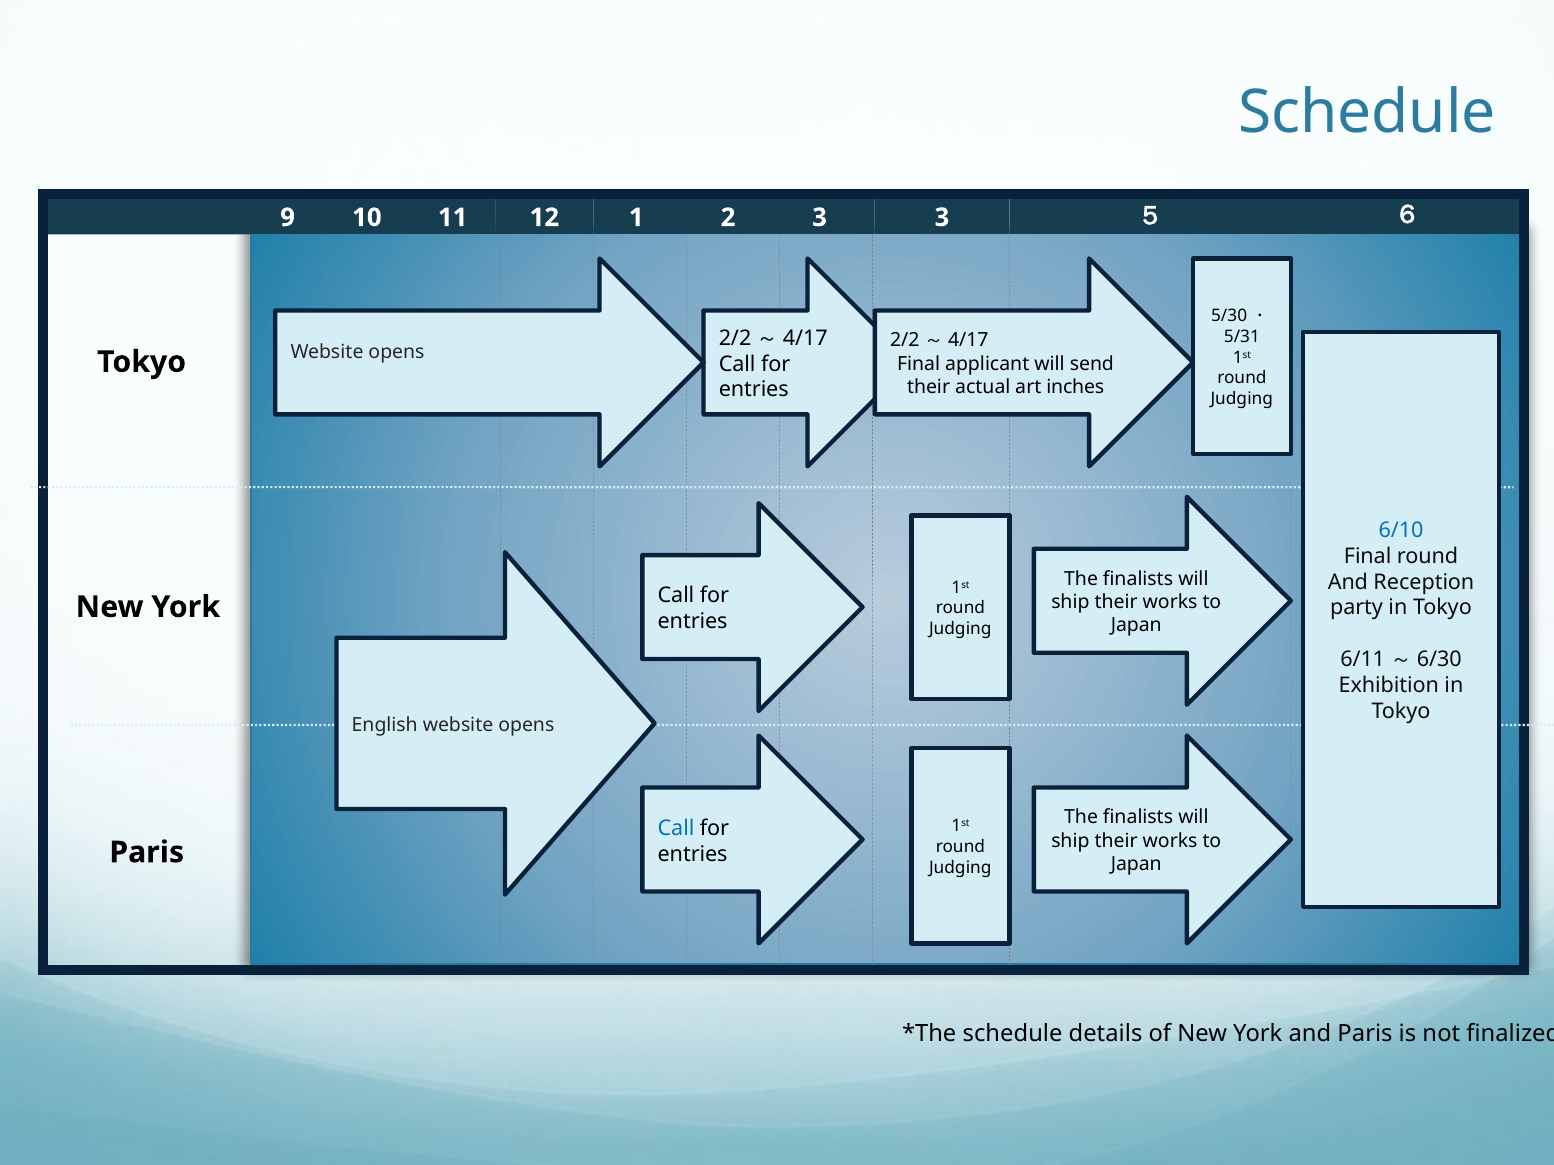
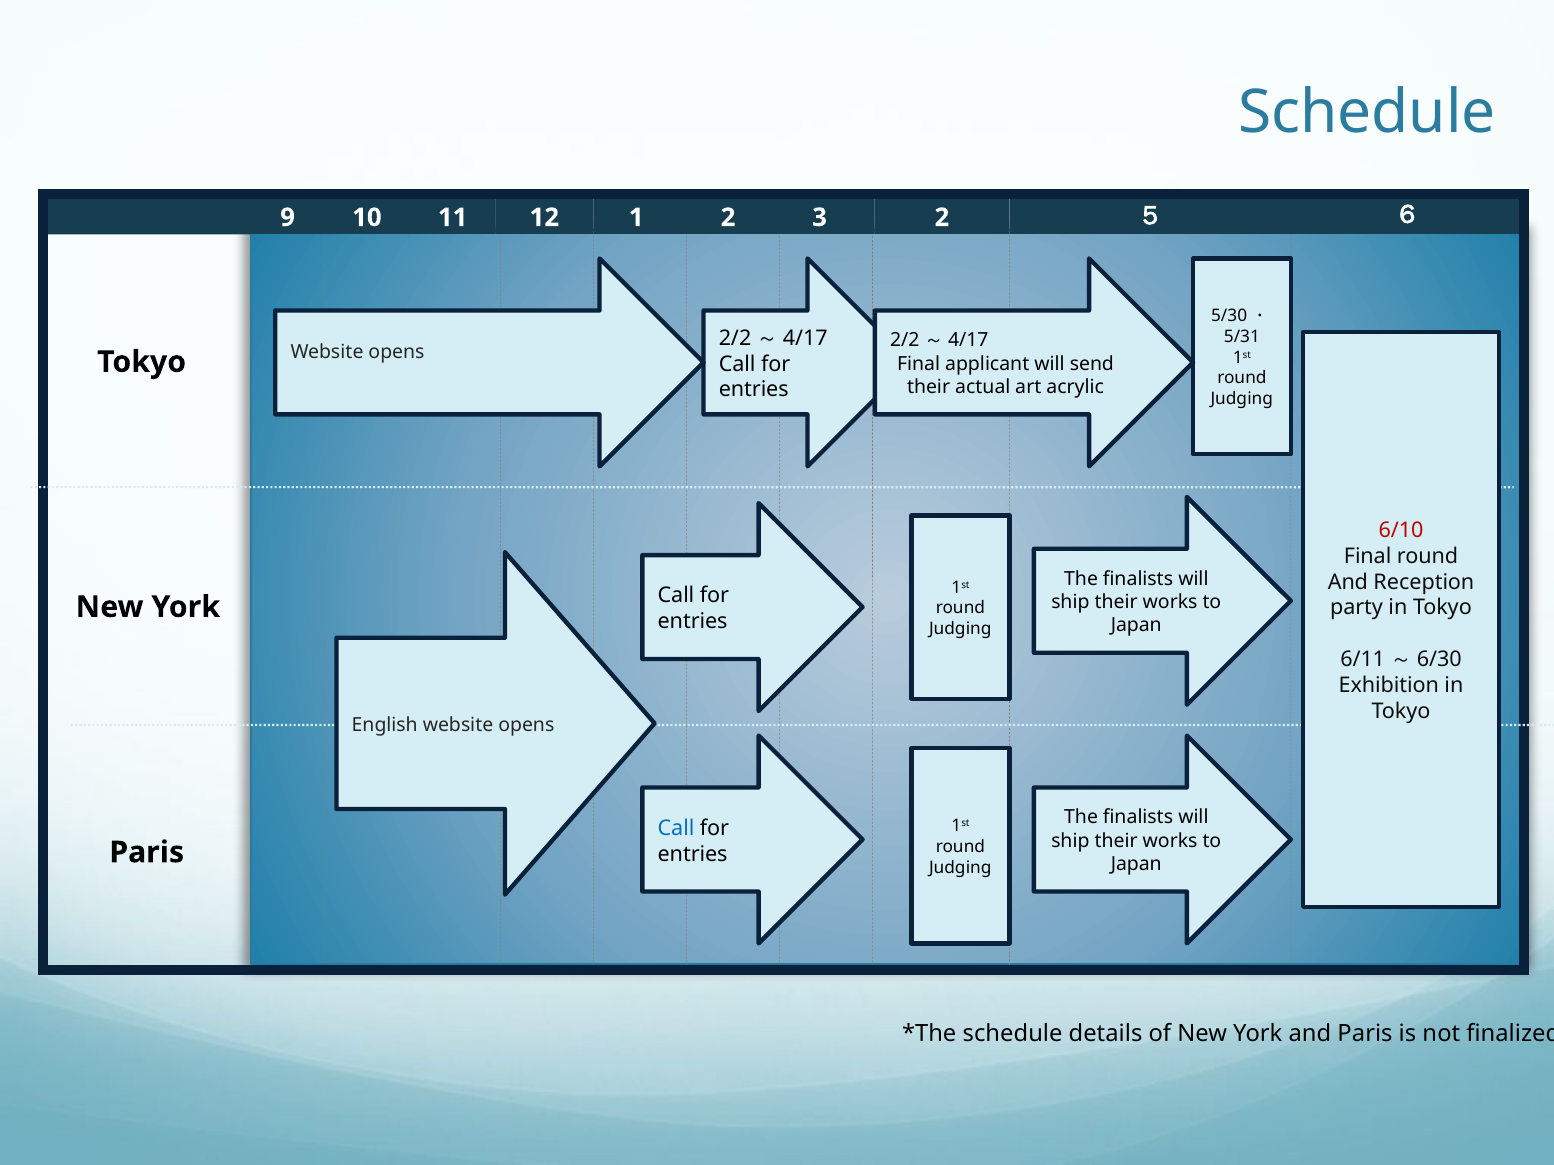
3 3: 3 -> 2 (942, 218)
inches: inches -> acrylic (1075, 387)
6/10 colour: blue -> red (1401, 530)
